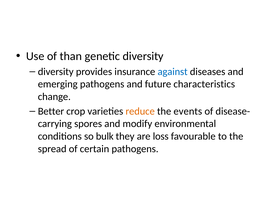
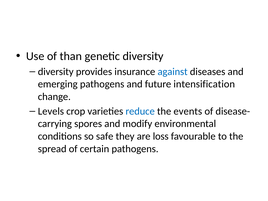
characteristics: characteristics -> intensification (204, 84)
Better: Better -> Levels (51, 111)
reduce colour: orange -> blue (140, 111)
bulk: bulk -> safe (105, 136)
